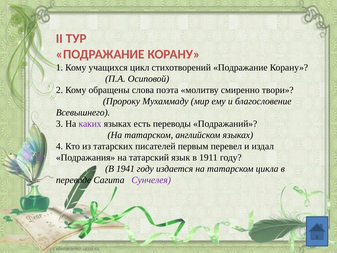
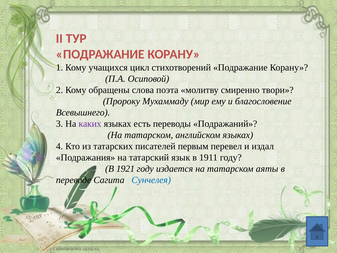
1941: 1941 -> 1921 (125, 169)
цикла: цикла -> аяты (267, 169)
Сунчелея colour: purple -> blue (151, 180)
